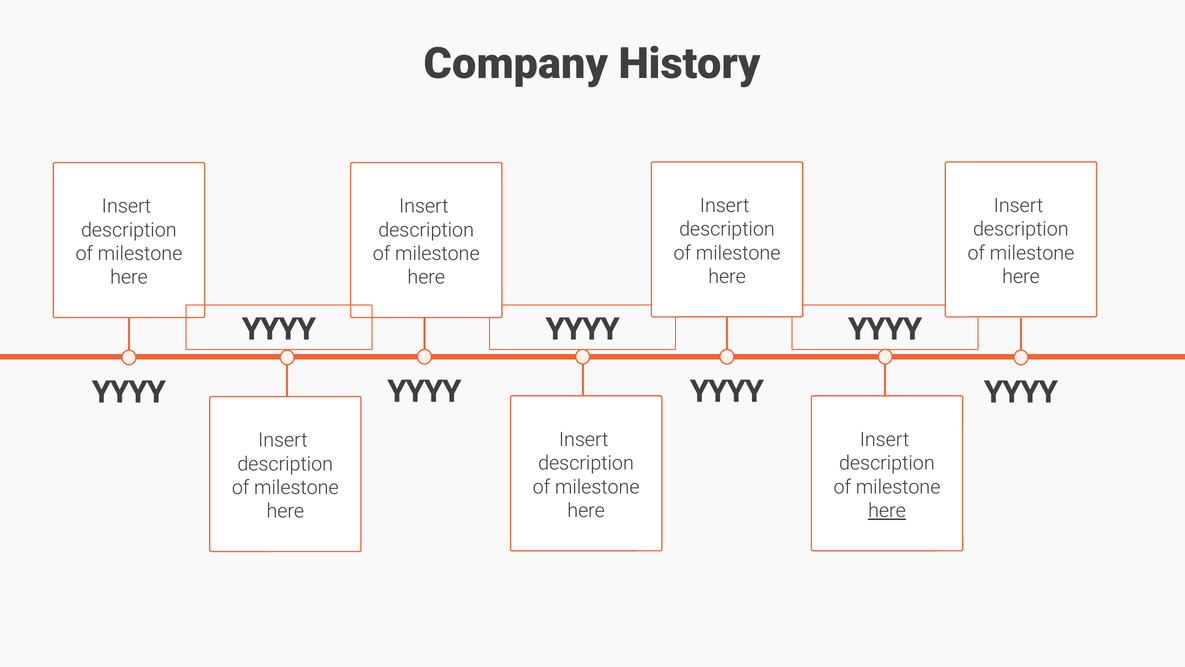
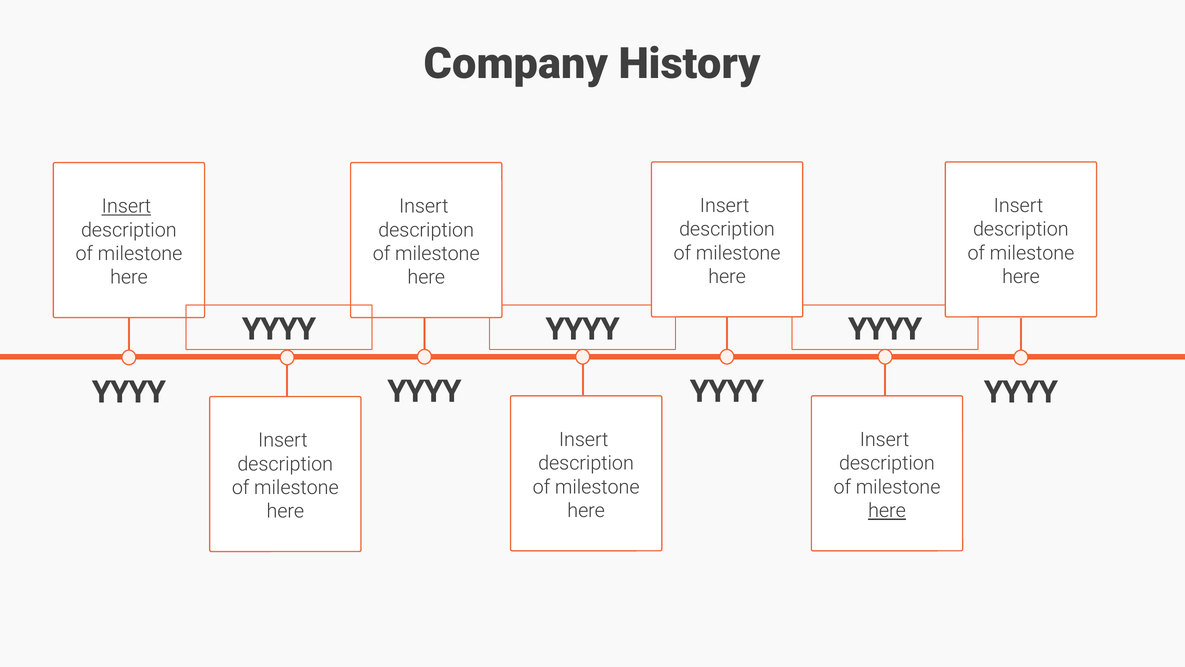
Insert underline: none -> present (126, 206)
